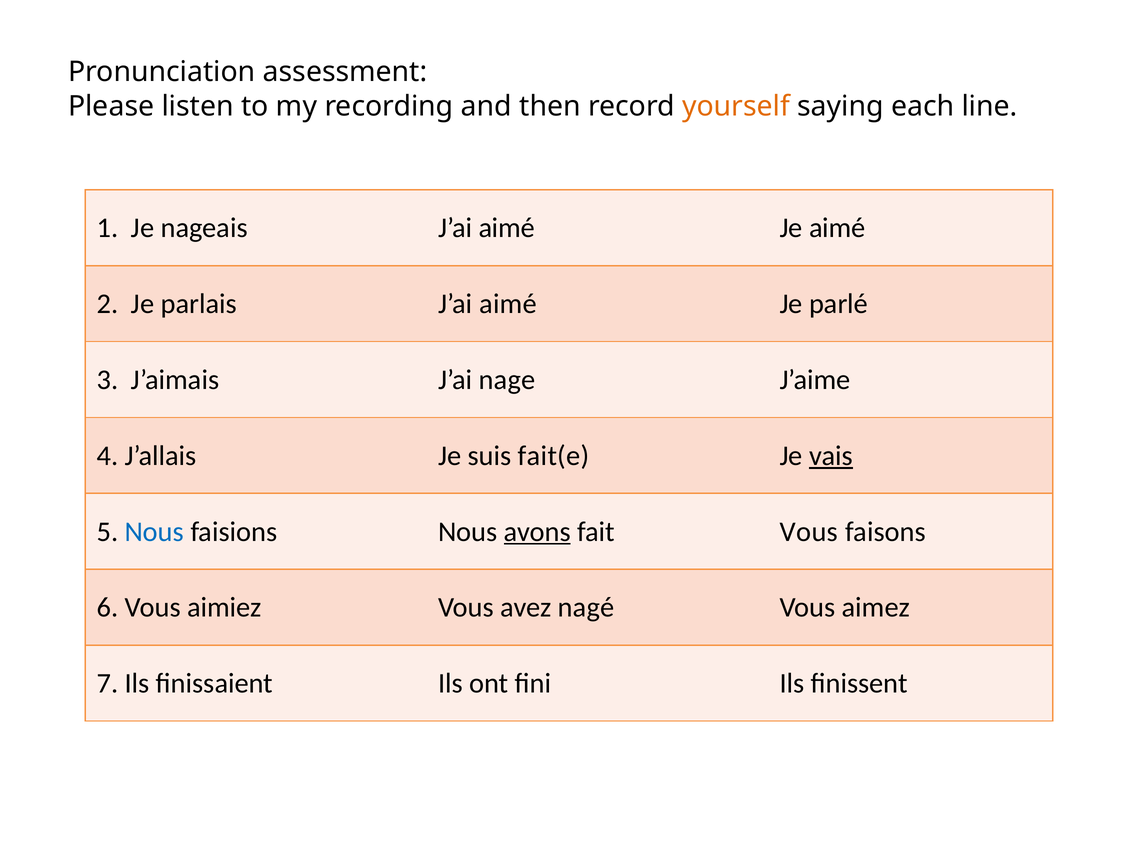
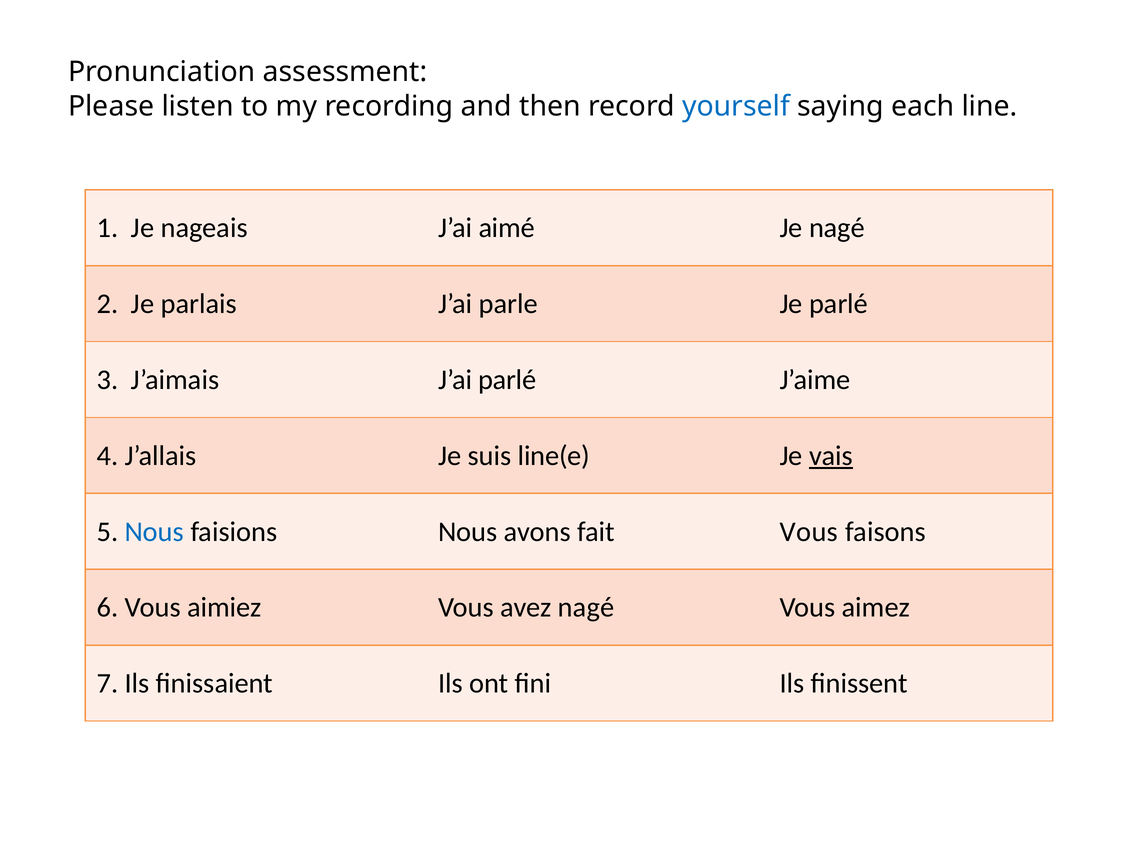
yourself colour: orange -> blue (736, 106)
Je aimé: aimé -> nagé (837, 228)
parlais J’ai aimé: aimé -> parle (508, 304)
J’ai nage: nage -> parlé (507, 380)
fait(e: fait(e -> line(e (554, 455)
avons underline: present -> none (537, 531)
